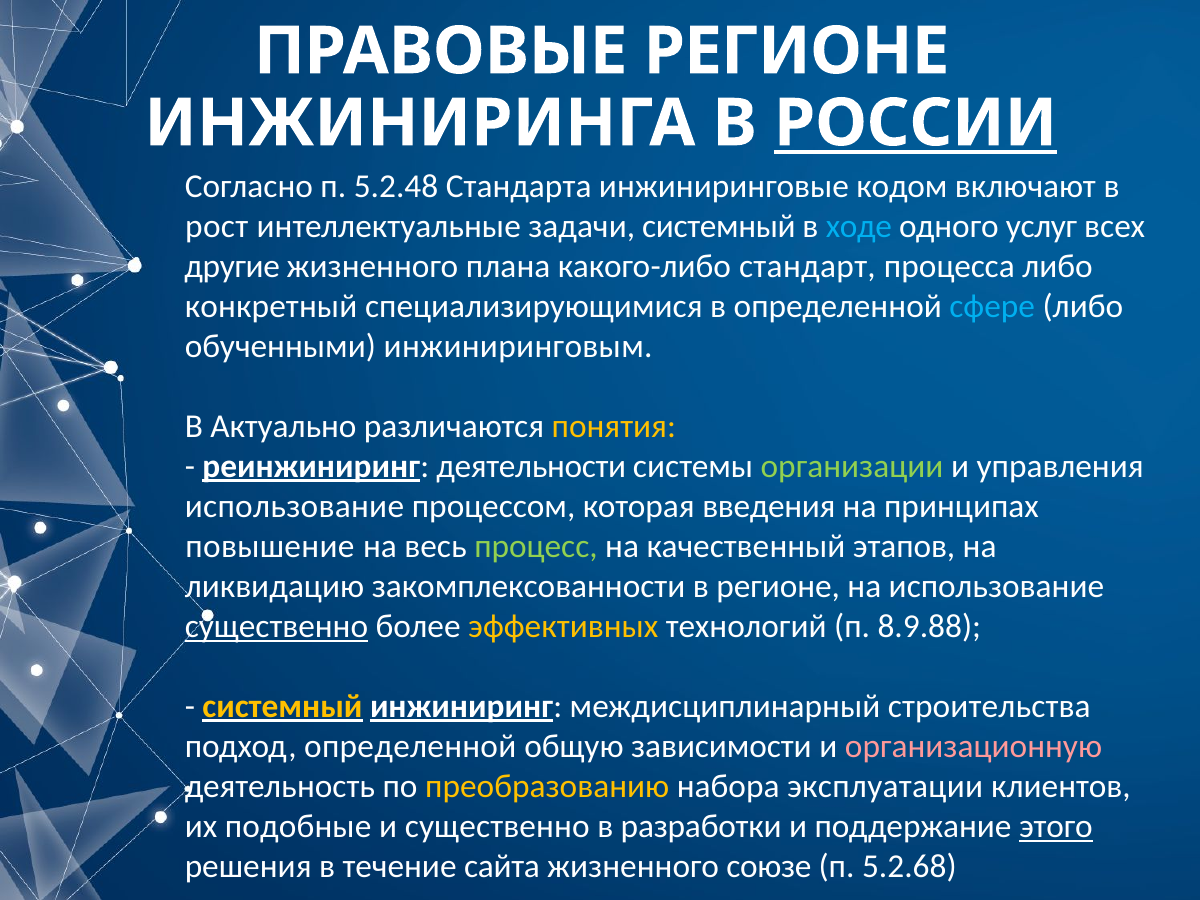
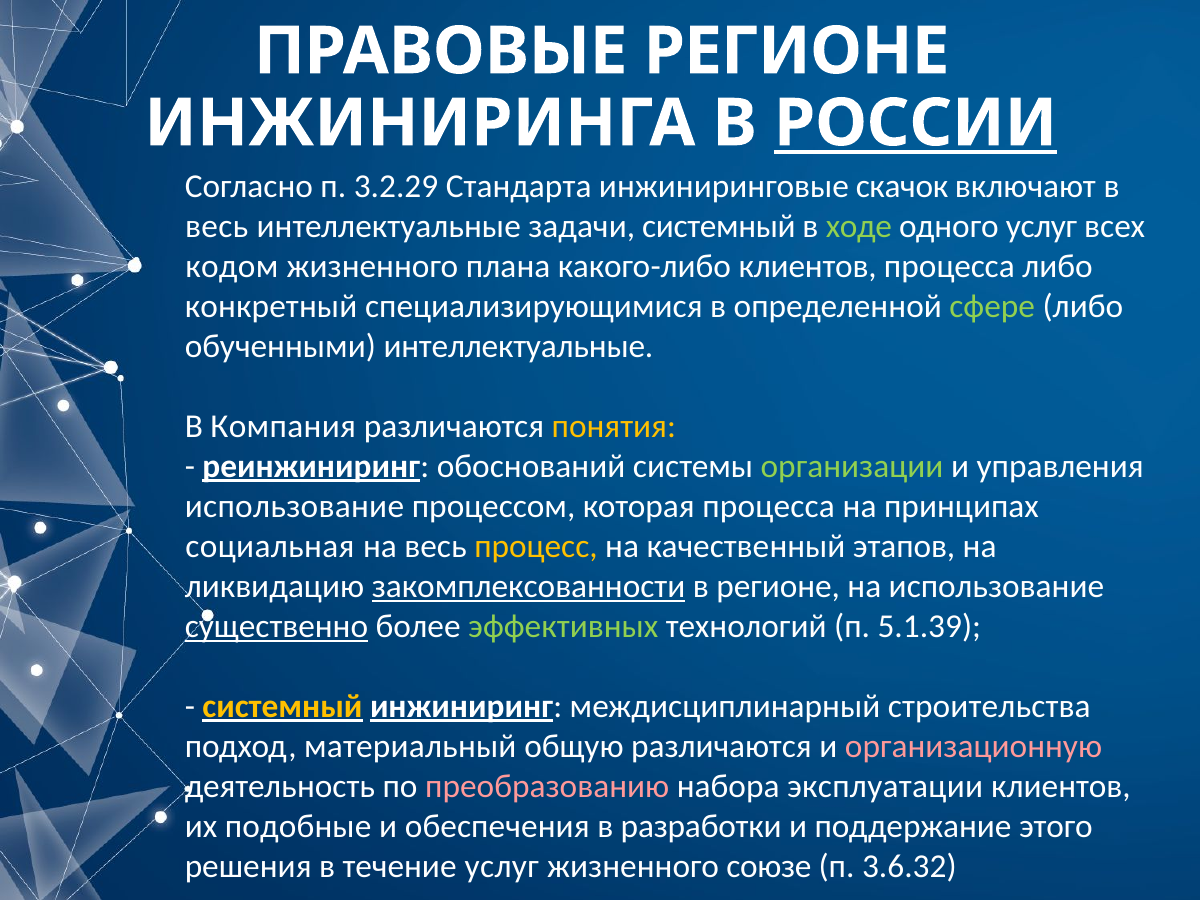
5.2.48: 5.2.48 -> 3.2.29 (396, 186)
кодом: кодом -> скачок (902, 186)
рост: рост -> весь (217, 226)
ходе colour: light blue -> light green (859, 226)
другие: другие -> кодом (232, 266)
какого-либо стандарт: стандарт -> клиентов (808, 266)
сфере colour: light blue -> light green (992, 306)
обученными инжиниринговым: инжиниринговым -> интеллектуальные (518, 346)
Актуально: Актуально -> Компания (283, 426)
деятельности: деятельности -> обоснований (531, 466)
которая введения: введения -> процесса (769, 506)
повышение: повышение -> социальная (270, 546)
процесс colour: light green -> yellow (536, 546)
закомплексованности underline: none -> present (529, 586)
эффективных colour: yellow -> light green (563, 626)
8.9.88: 8.9.88 -> 5.1.39 (929, 626)
подход определенной: определенной -> материальный (410, 746)
общую зависимости: зависимости -> различаются (721, 746)
преобразованию colour: yellow -> pink (547, 786)
и существенно: существенно -> обеспечения (497, 826)
этого underline: present -> none (1056, 826)
течение сайта: сайта -> услуг (502, 866)
5.2.68: 5.2.68 -> 3.6.32 (909, 866)
